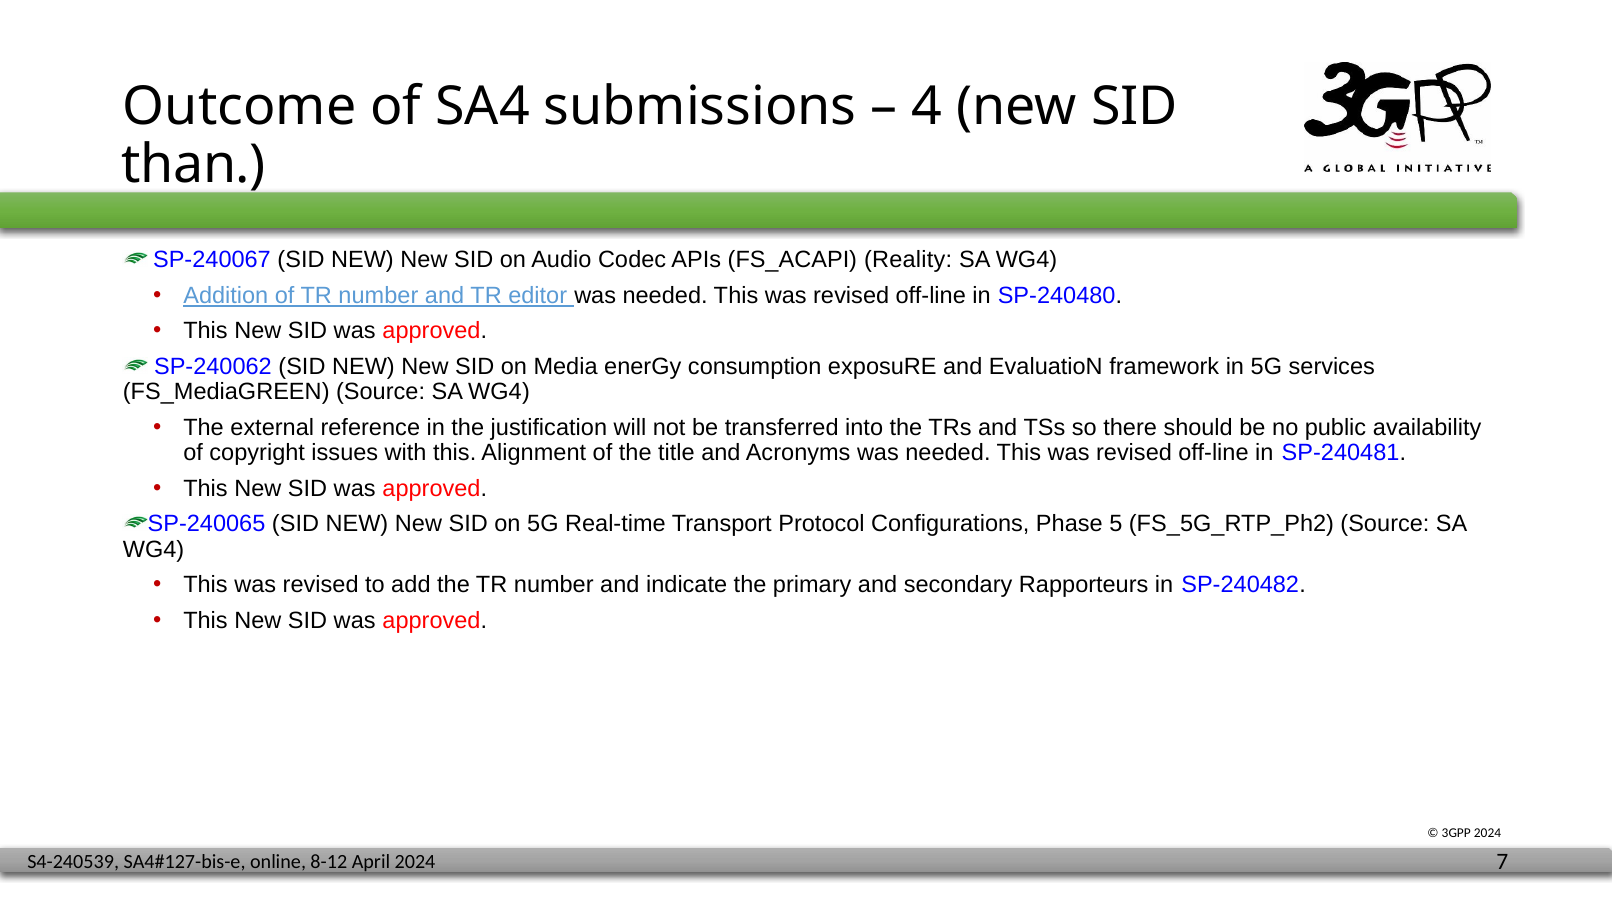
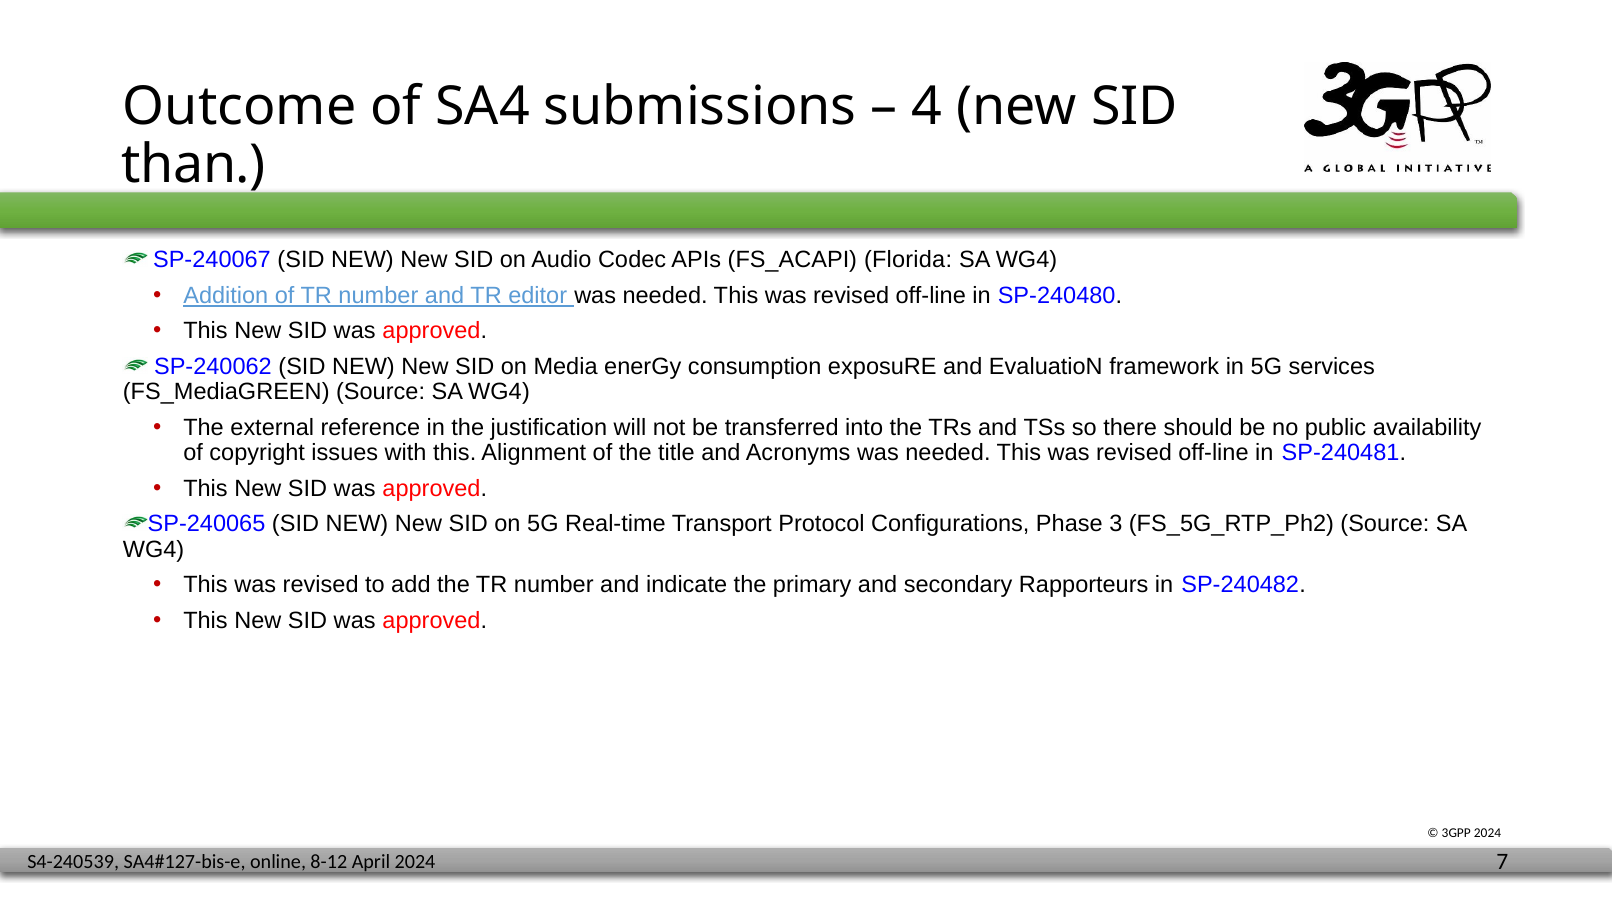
Reality: Reality -> Florida (908, 260)
5: 5 -> 3 (1116, 524)
